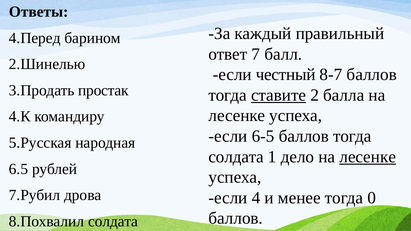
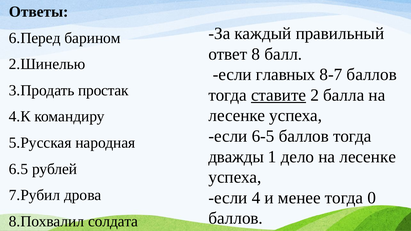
4.Перед: 4.Перед -> 6.Перед (35, 38)
7: 7 -> 8 (256, 54)
честный: честный -> главных (286, 75)
солдата: солдата -> дважды (236, 157)
лесенке underline: present -> none (368, 157)
